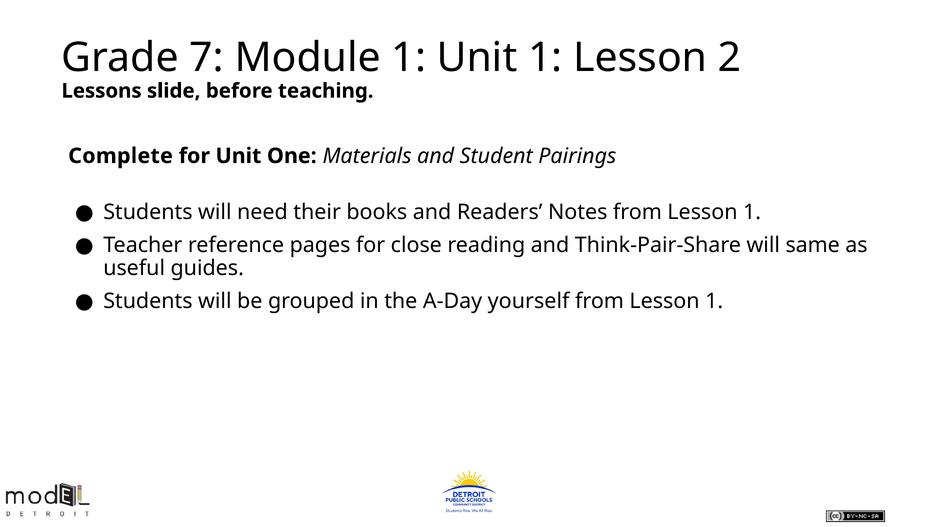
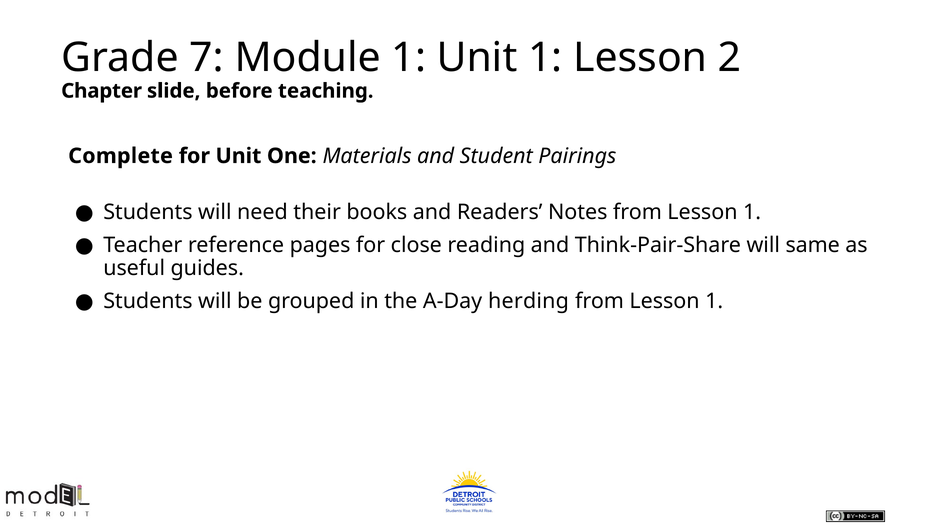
Lessons: Lessons -> Chapter (102, 91)
yourself: yourself -> herding (529, 302)
